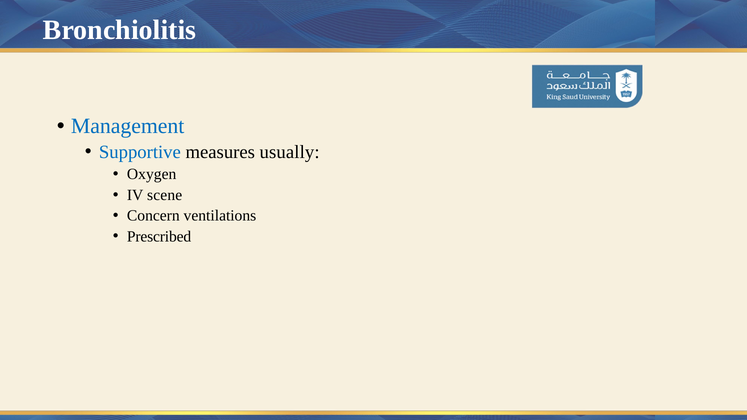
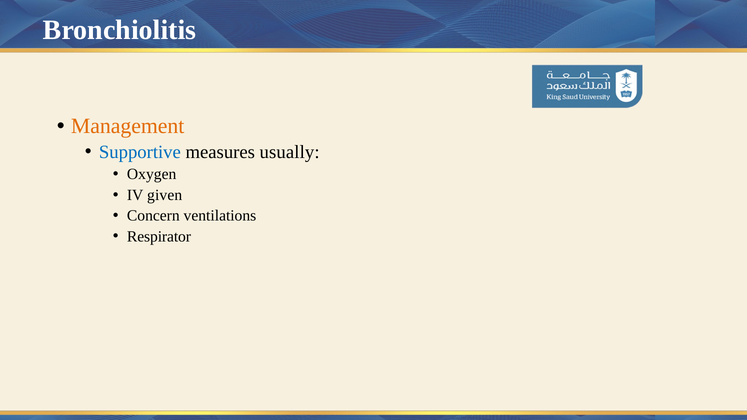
Management colour: blue -> orange (128, 126)
scene: scene -> given (165, 195)
Prescribed: Prescribed -> Respirator (159, 236)
